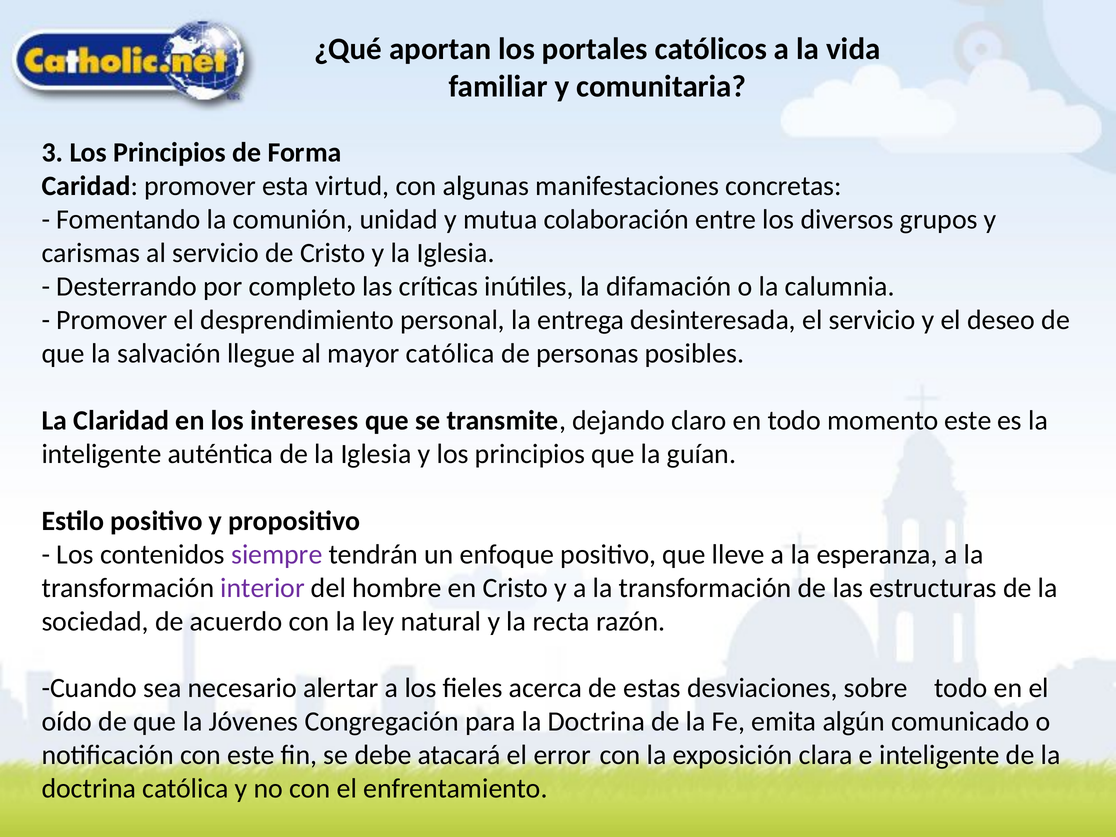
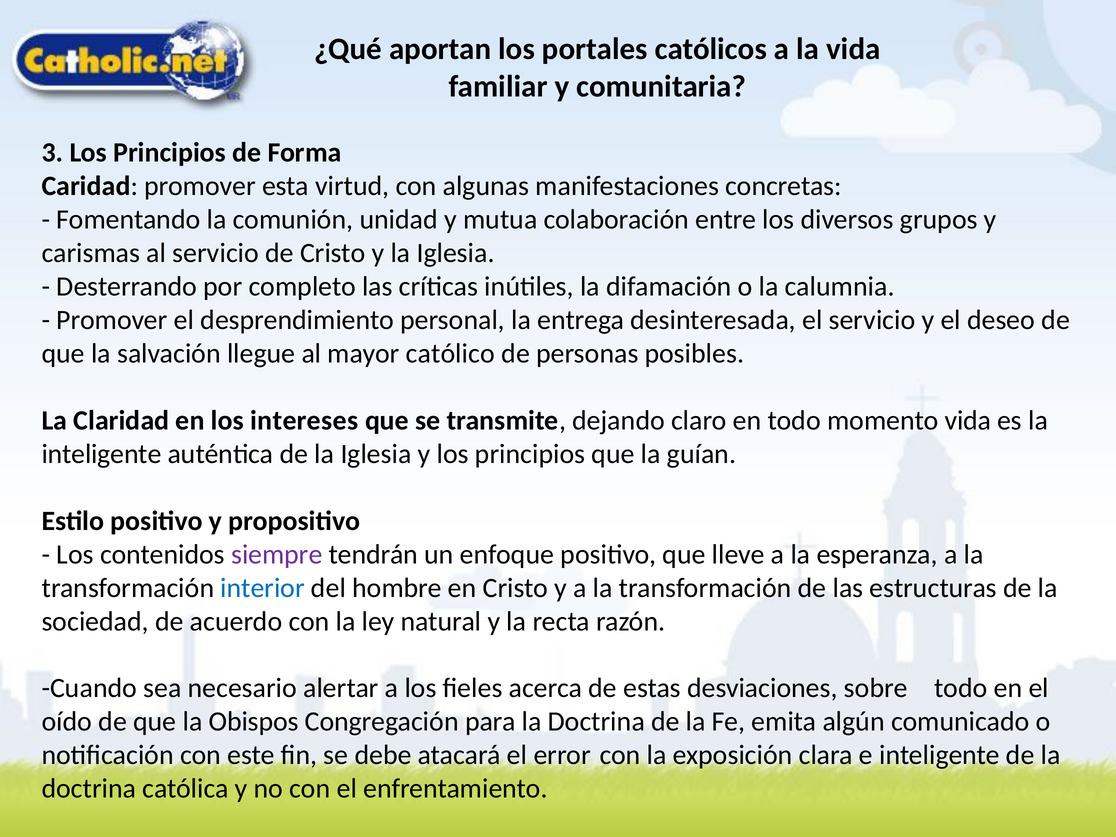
mayor católica: católica -> católico (450, 353)
momento este: este -> vida (968, 420)
interior colour: purple -> blue (263, 588)
Jóvenes: Jóvenes -> Obispos (254, 722)
